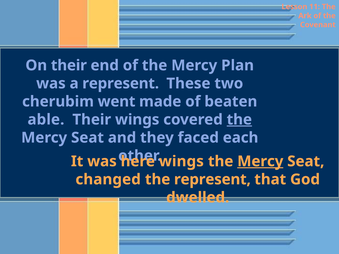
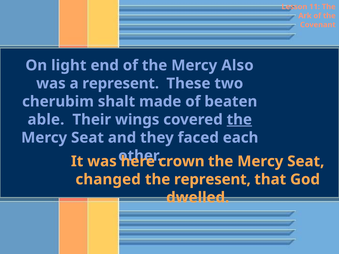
On their: their -> light (69, 65)
Plan: Plan -> Also (237, 65)
went: went -> shalt (116, 102)
wings: wings -> crown (182, 161)
Mercy underline: present -> none (260, 161)
